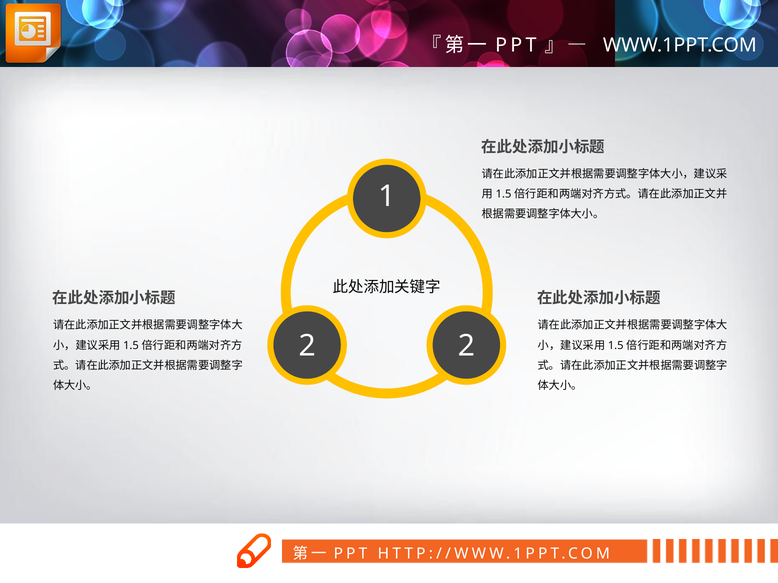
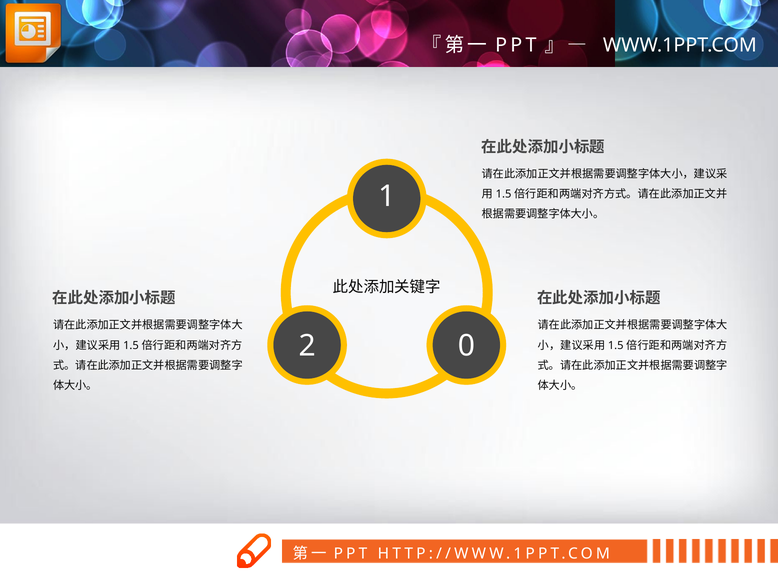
2 2: 2 -> 0 (466, 346)
